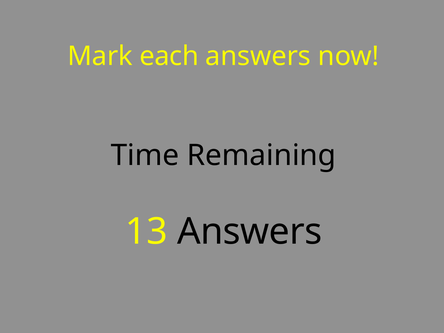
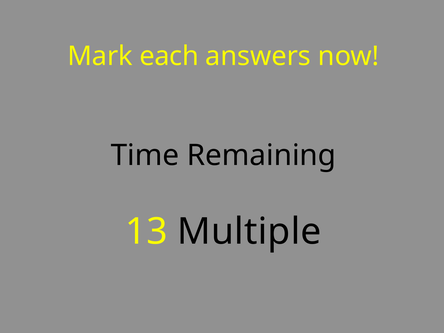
13 Answers: Answers -> Multiple (249, 232)
